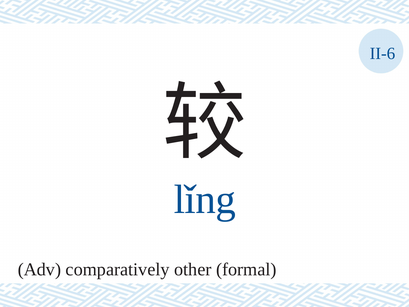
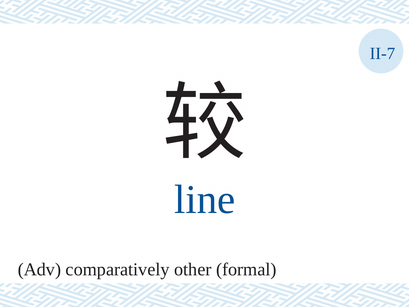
II-6: II-6 -> II-7 (383, 54)
lǐng: lǐng -> line (205, 200)
